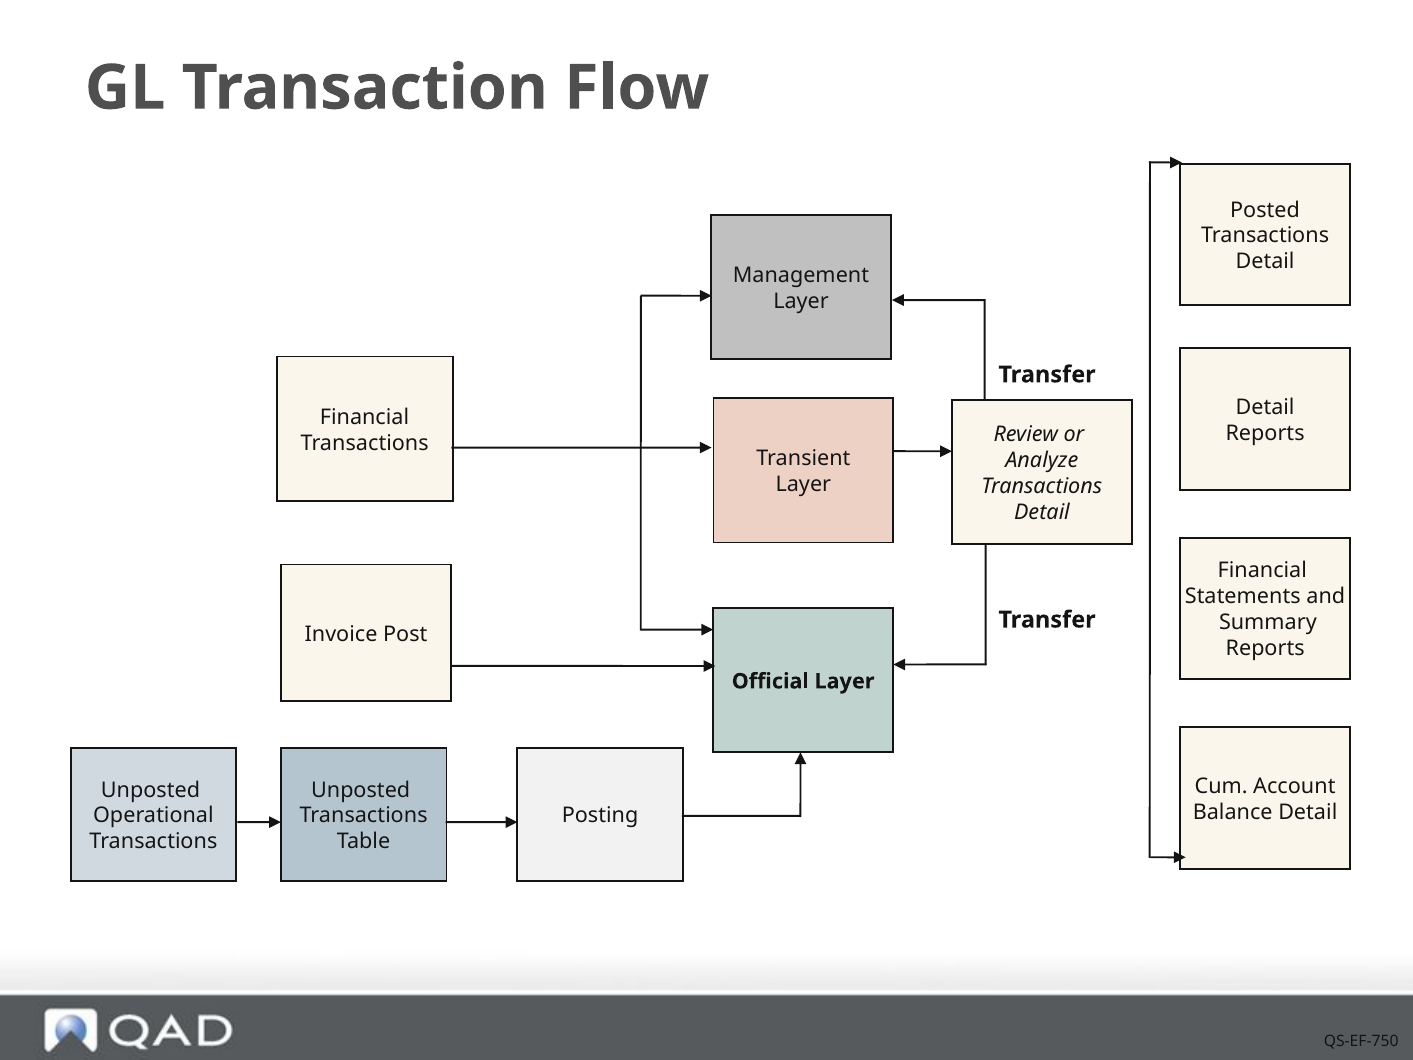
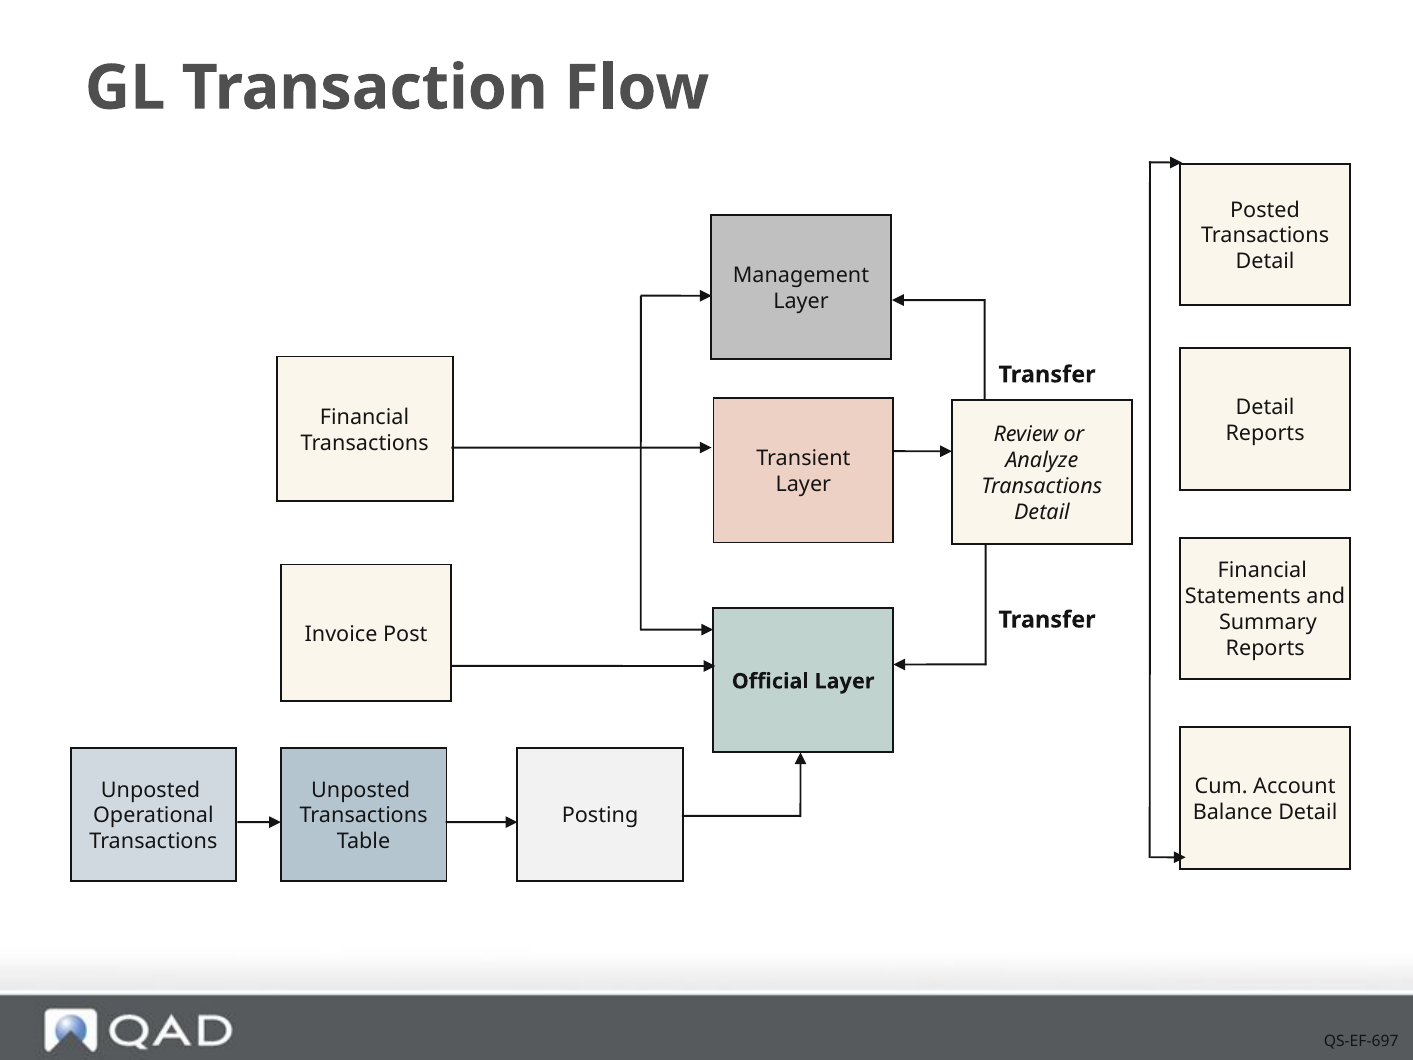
QS-EF-750: QS-EF-750 -> QS-EF-697 (1361, 1042)
